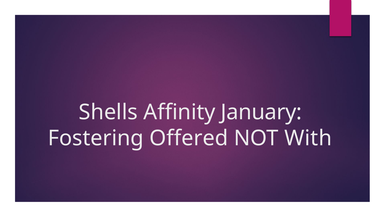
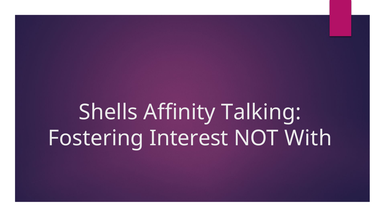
January: January -> Talking (261, 112)
Offered: Offered -> Interest (189, 138)
